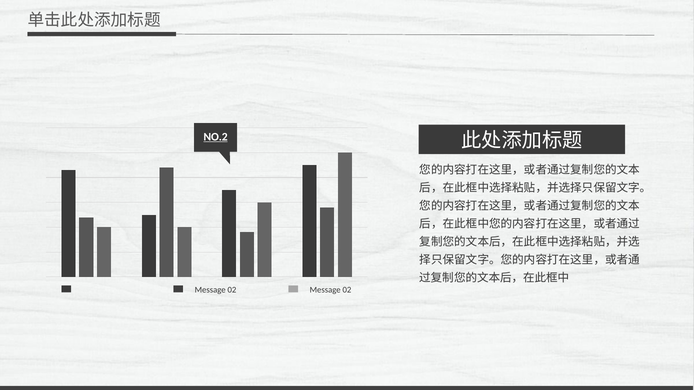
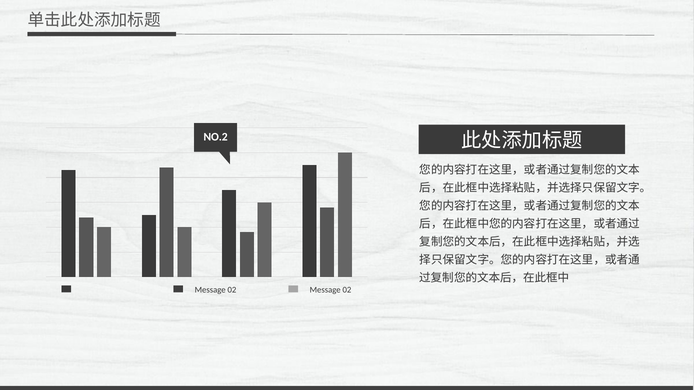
NO.2 underline: present -> none (216, 137)
